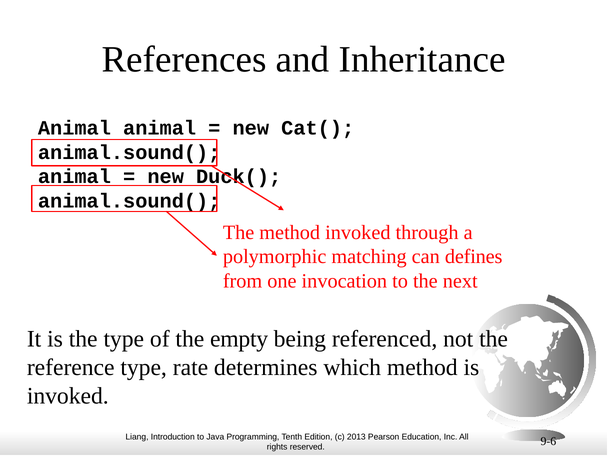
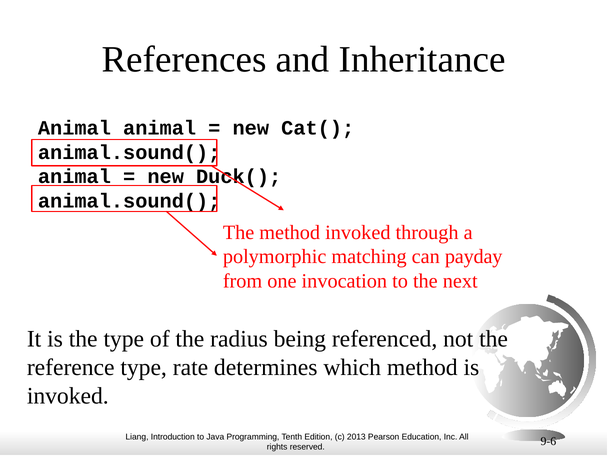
defines: defines -> payday (474, 257)
empty: empty -> radius (239, 339)
